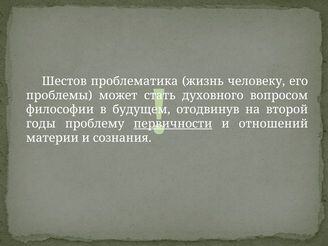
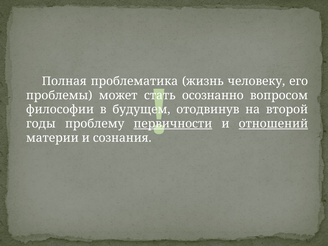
Шестов: Шестов -> Полная (64, 81)
духовного: духовного -> осознанно (213, 95)
отношений underline: none -> present (273, 124)
